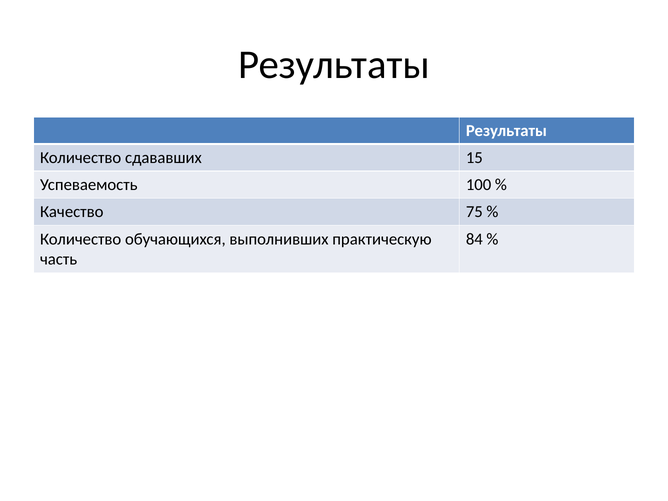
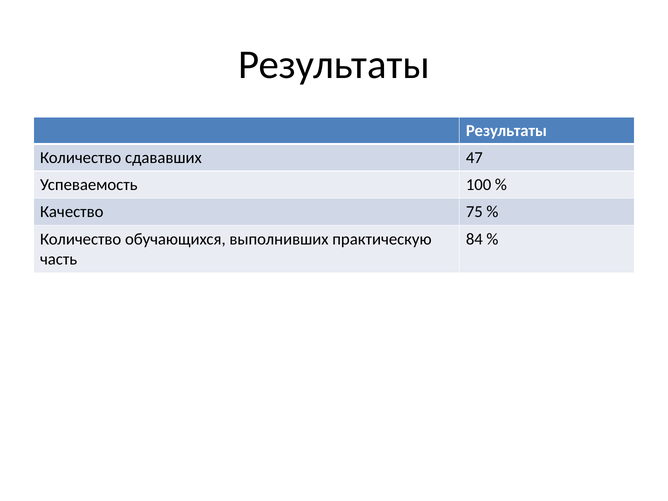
15: 15 -> 47 (474, 158)
